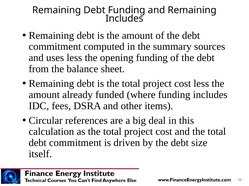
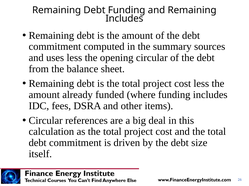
opening funding: funding -> circular (152, 58)
